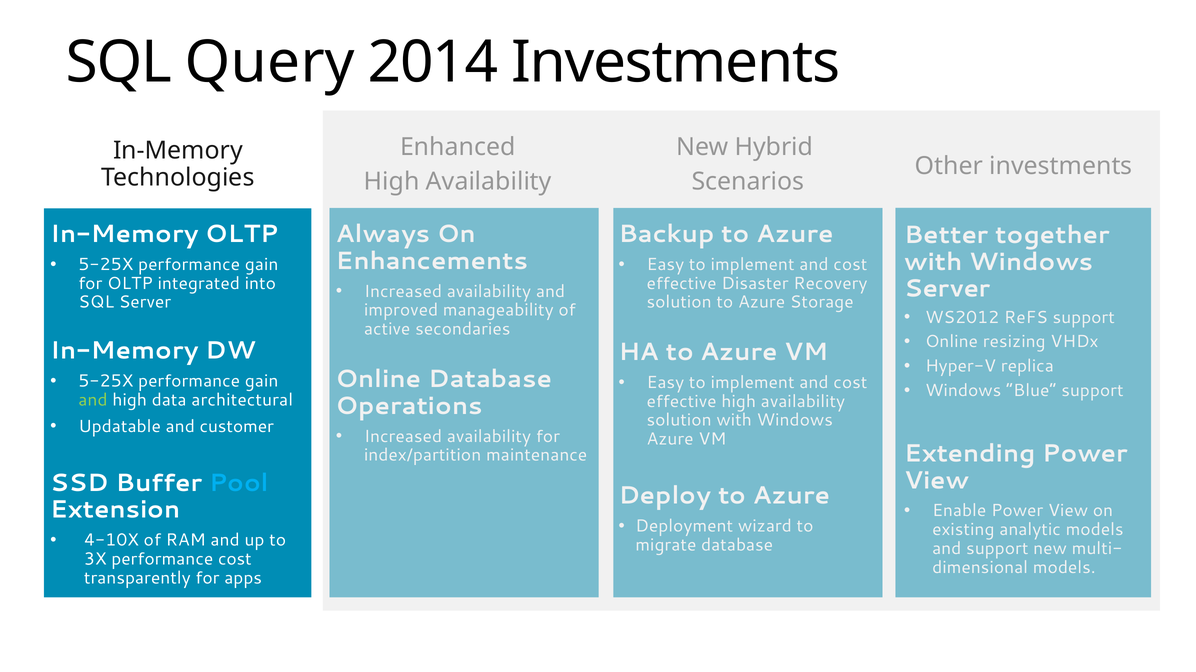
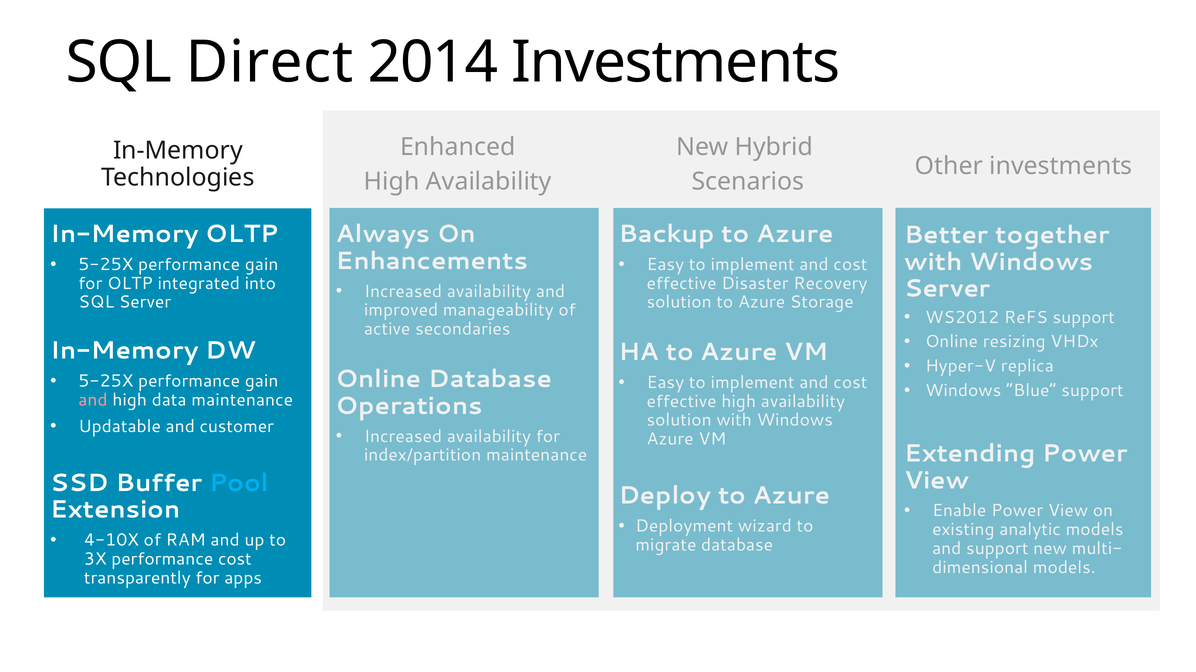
Query: Query -> Direct (270, 63)
and colour: light green -> pink (93, 400)
data architectural: architectural -> maintenance (242, 400)
